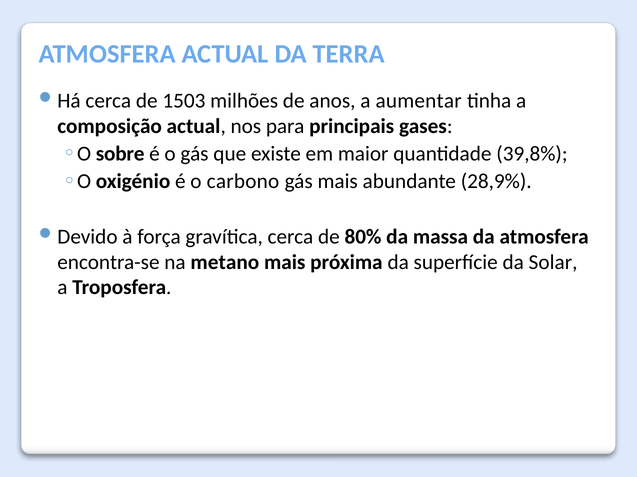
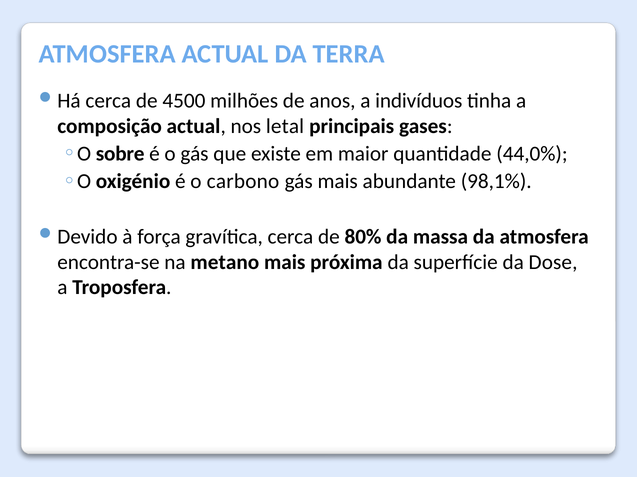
1503: 1503 -> 4500 (184, 101)
aumentar: aumentar -> indivíduos (419, 101)
para: para -> letal (285, 126)
39,8%: 39,8% -> 44,0% (532, 154)
28,9%: 28,9% -> 98,1% (496, 182)
Solar: Solar -> Dose (553, 262)
